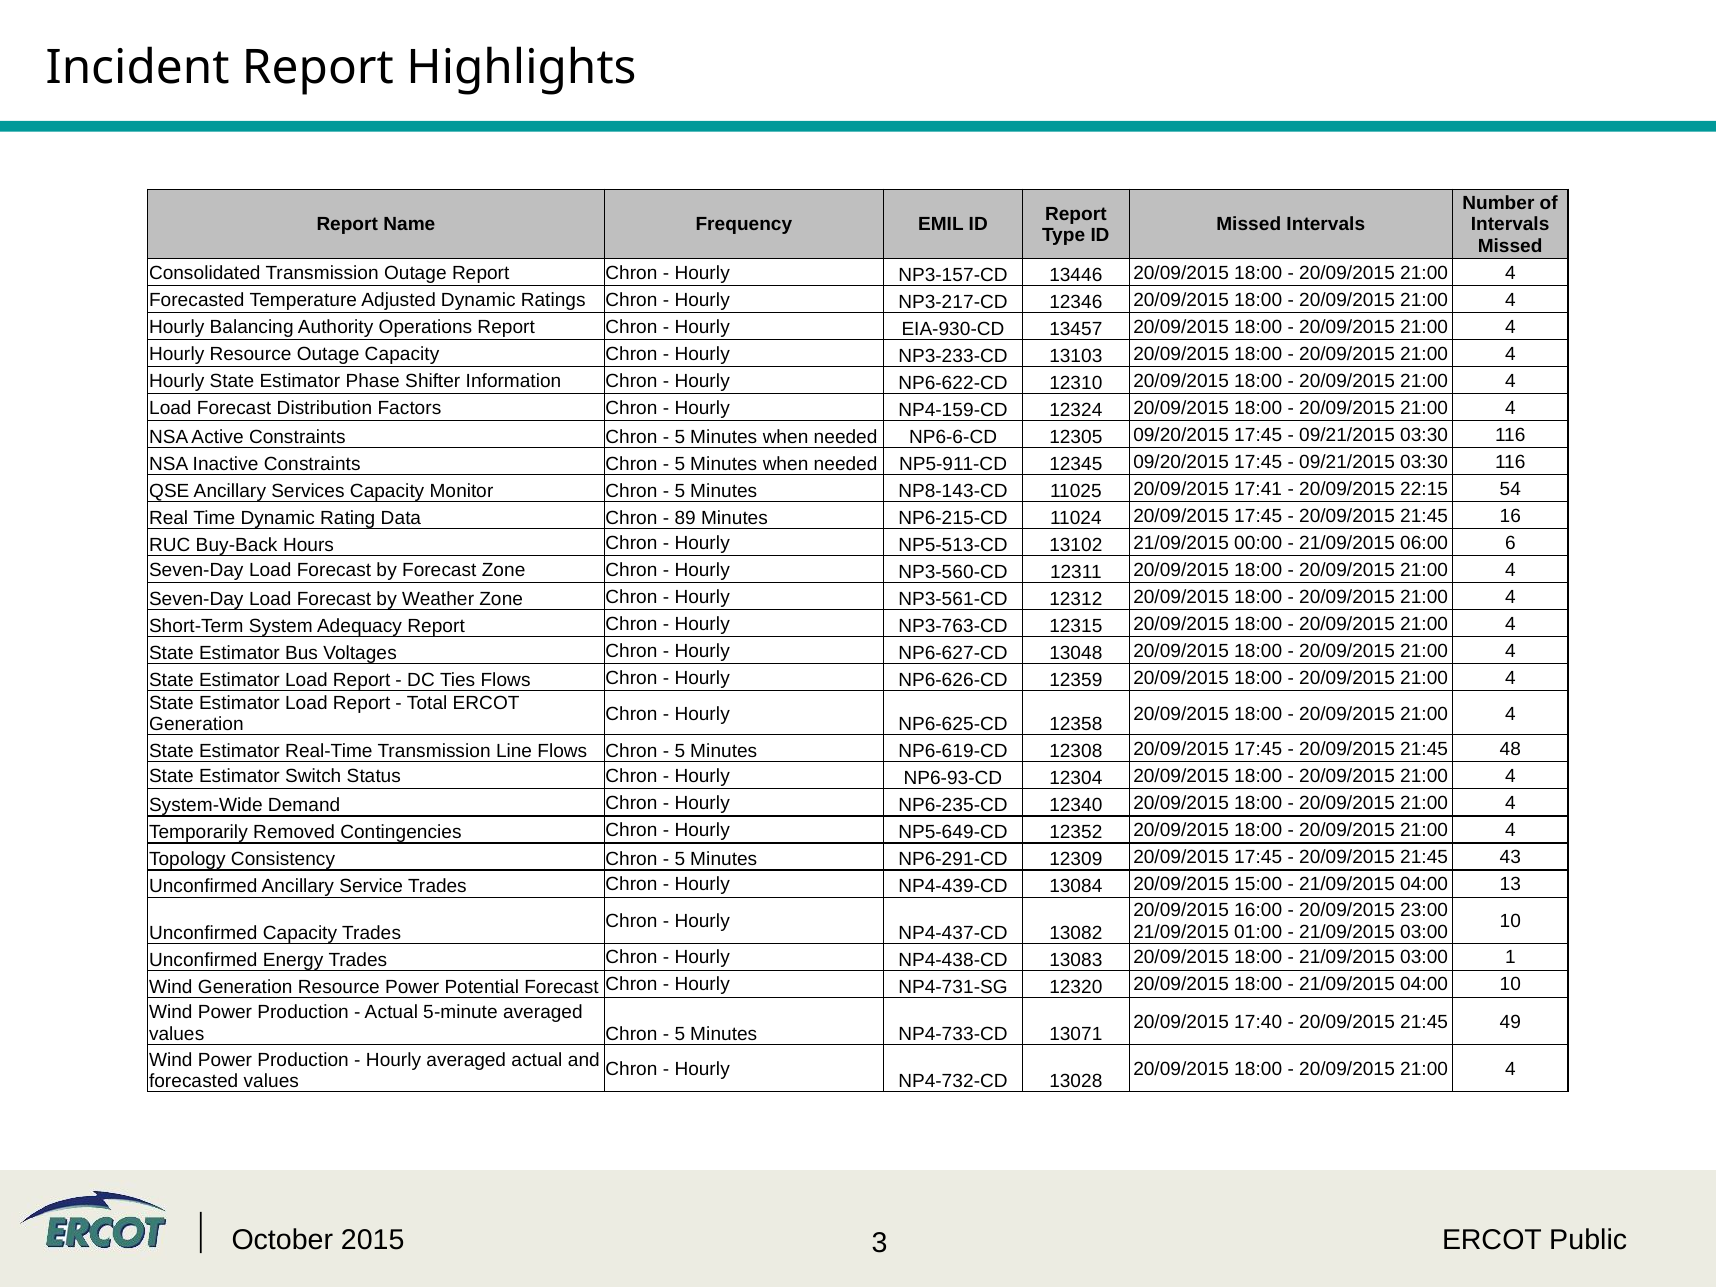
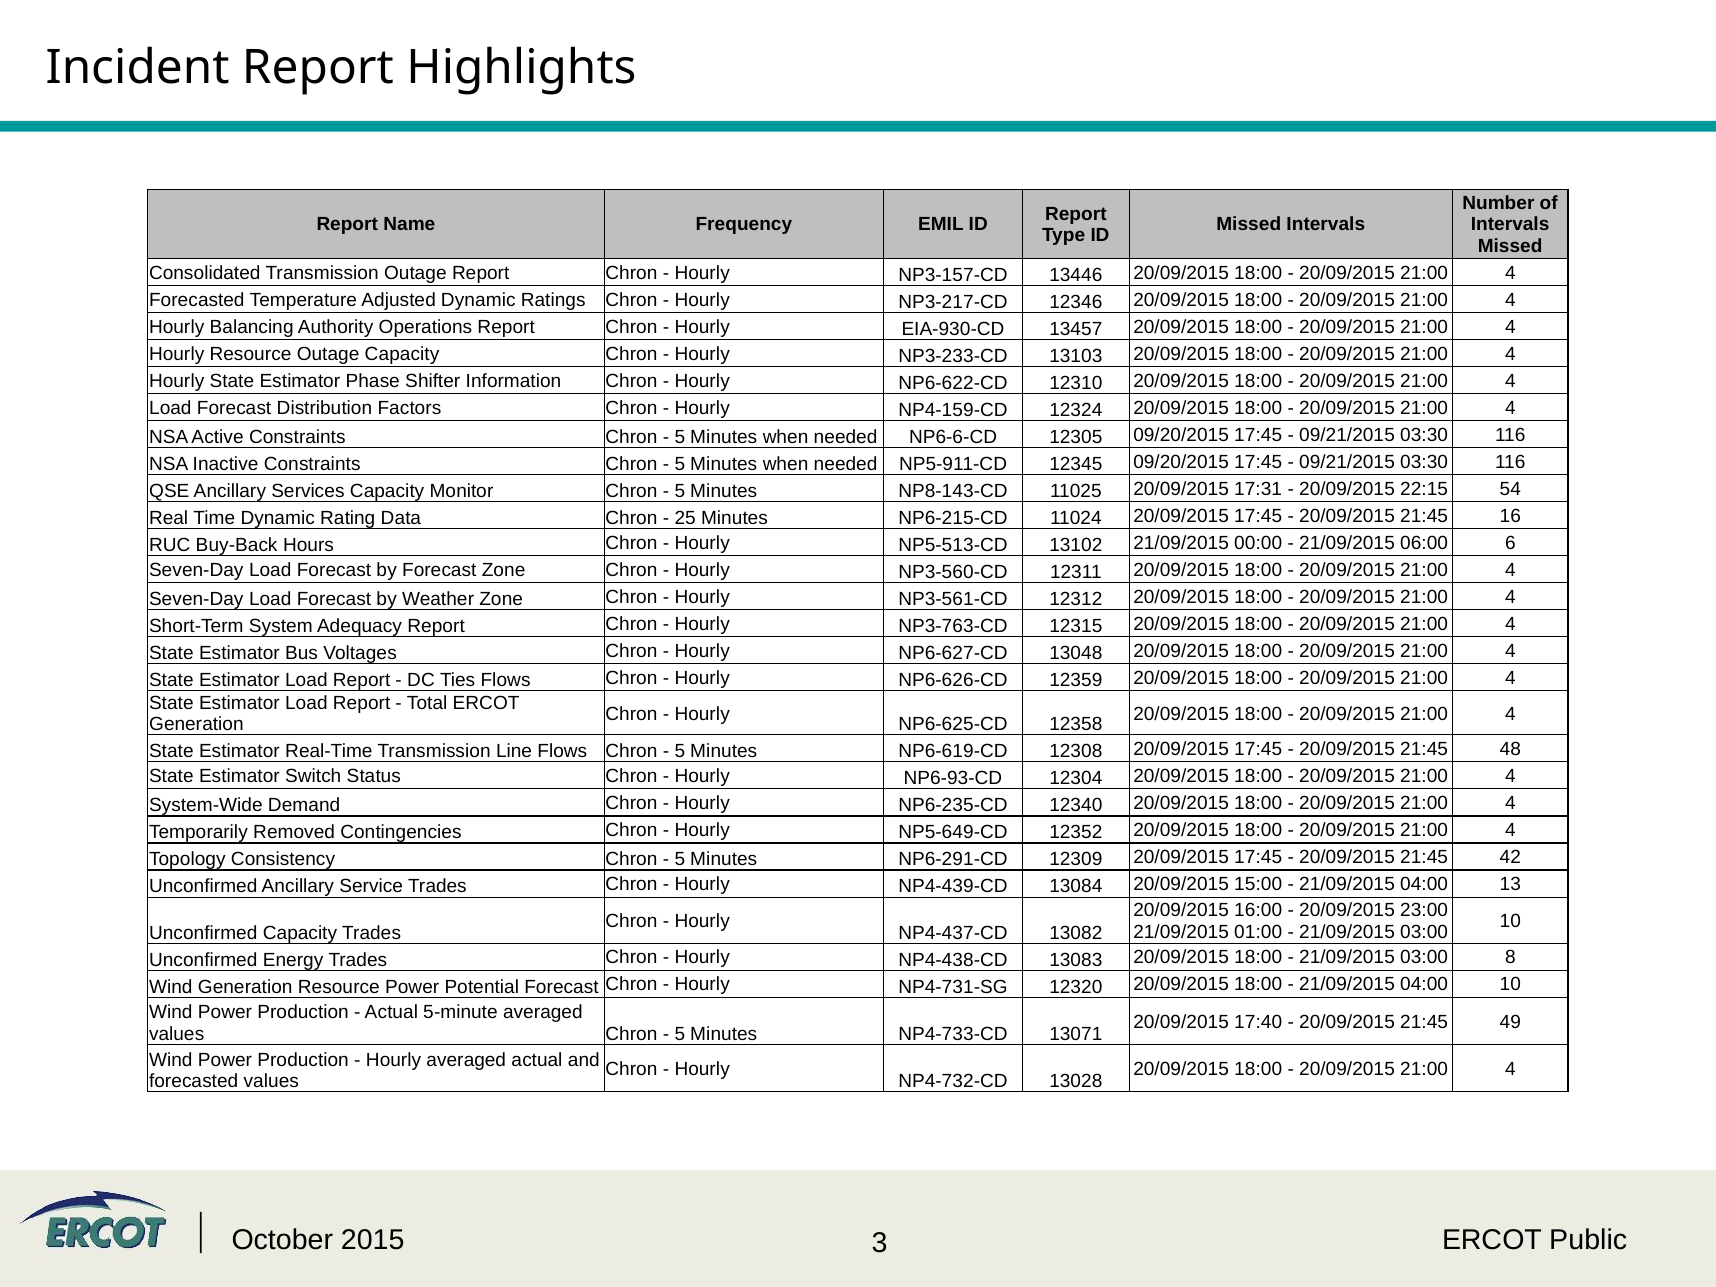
17:41: 17:41 -> 17:31 (1258, 489)
89: 89 -> 25 (685, 518)
43: 43 -> 42 (1510, 858)
1: 1 -> 8 (1510, 958)
